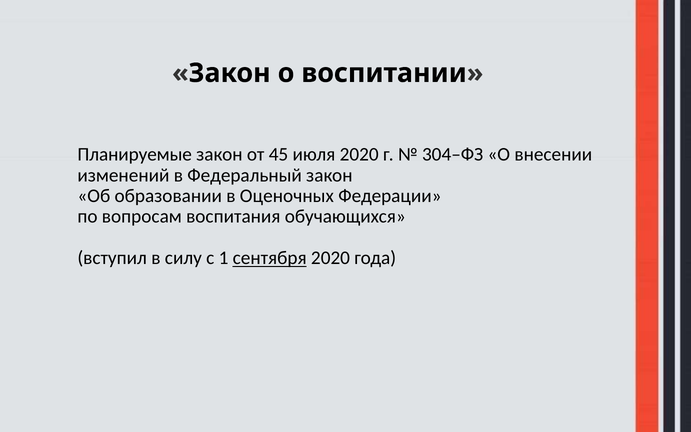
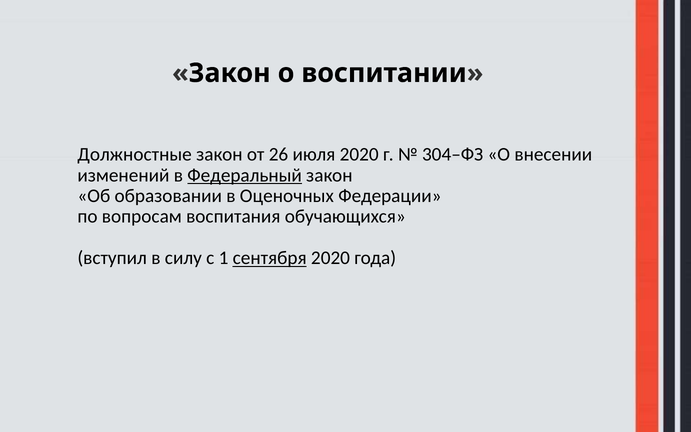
Планируемые: Планируемые -> Должностные (135, 154)
45: 45 -> 26 (278, 154)
Федеральный underline: none -> present (245, 175)
